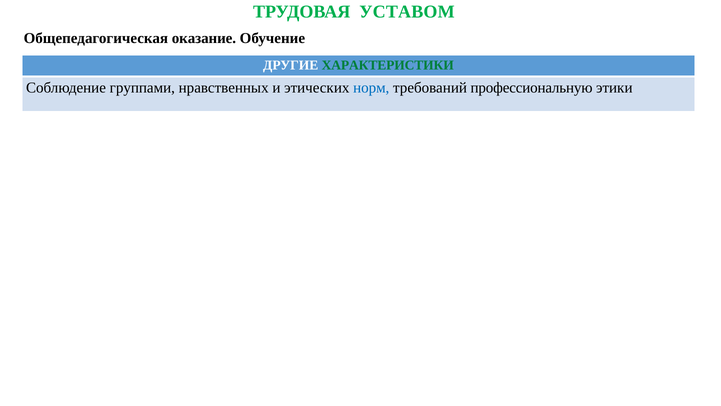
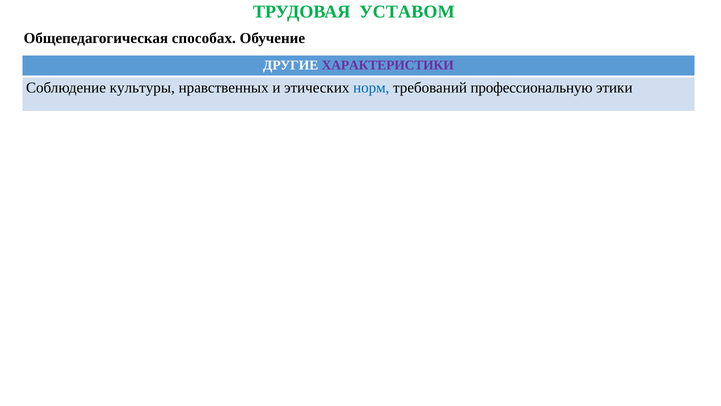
оказание: оказание -> способах (204, 38)
ХАРАКТЕРИСТИКИ colour: green -> purple (388, 65)
группами: группами -> культуры (142, 88)
